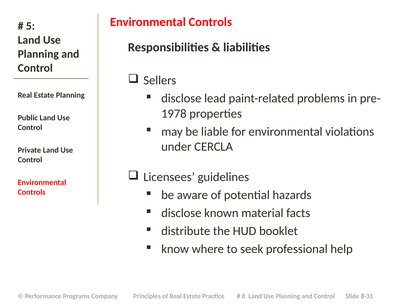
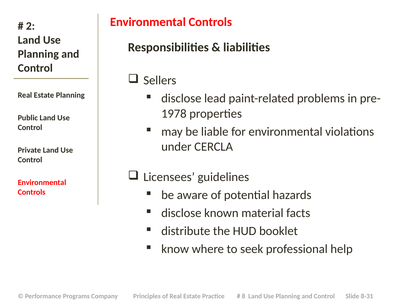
5: 5 -> 2 (30, 26)
